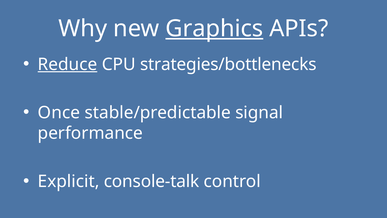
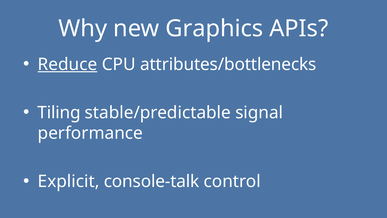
Graphics underline: present -> none (214, 29)
strategies/bottlenecks: strategies/bottlenecks -> attributes/bottlenecks (228, 64)
Once: Once -> Tiling (59, 112)
